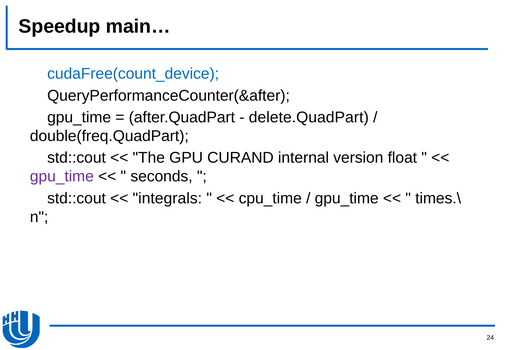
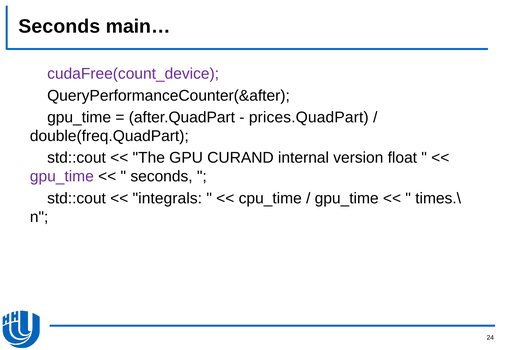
Speedup: Speedup -> Seconds (59, 26)
cudaFree(count_device colour: blue -> purple (133, 74)
delete.QuadPart: delete.QuadPart -> prices.QuadPart (309, 117)
